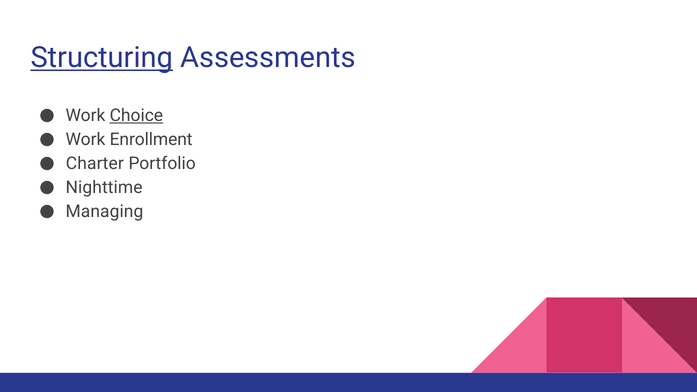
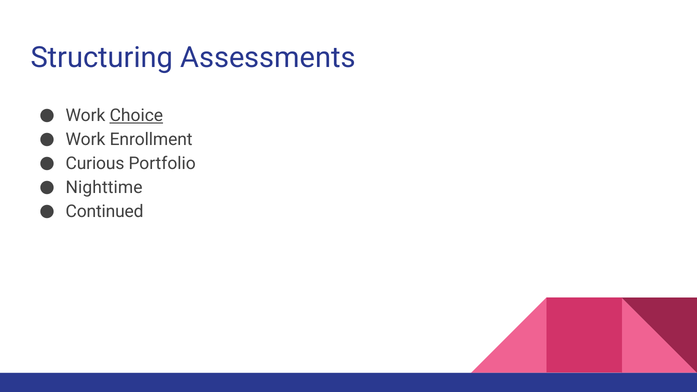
Structuring underline: present -> none (102, 58)
Charter: Charter -> Curious (95, 164)
Managing: Managing -> Continued (105, 212)
